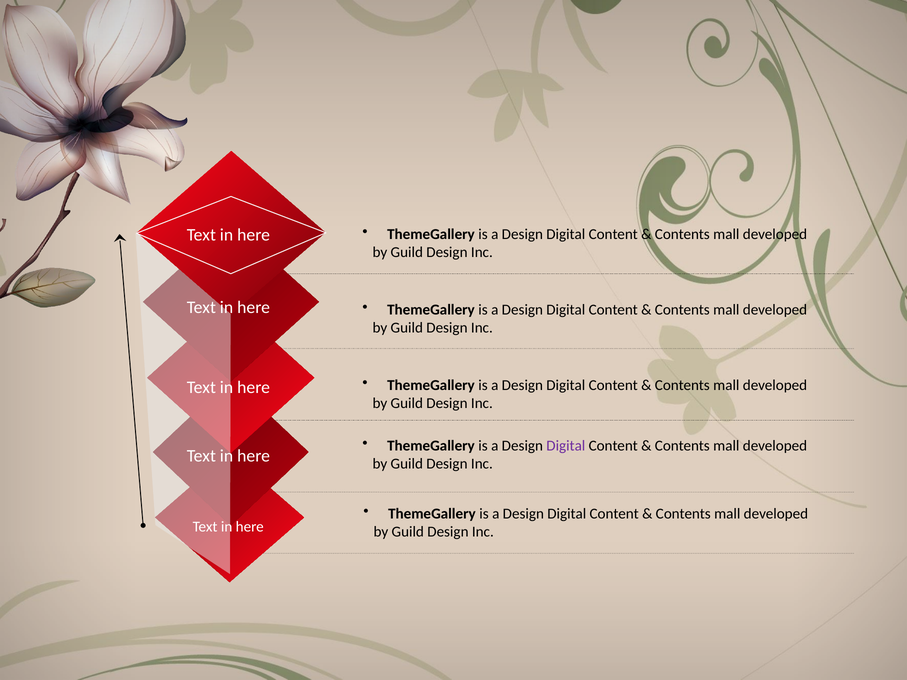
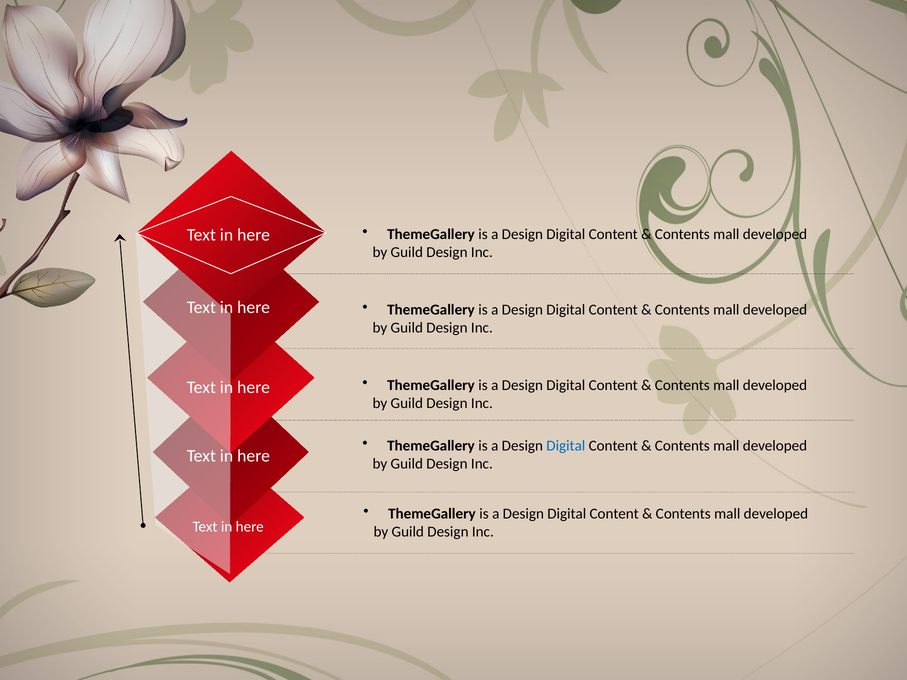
Digital colour: purple -> blue (566, 446)
